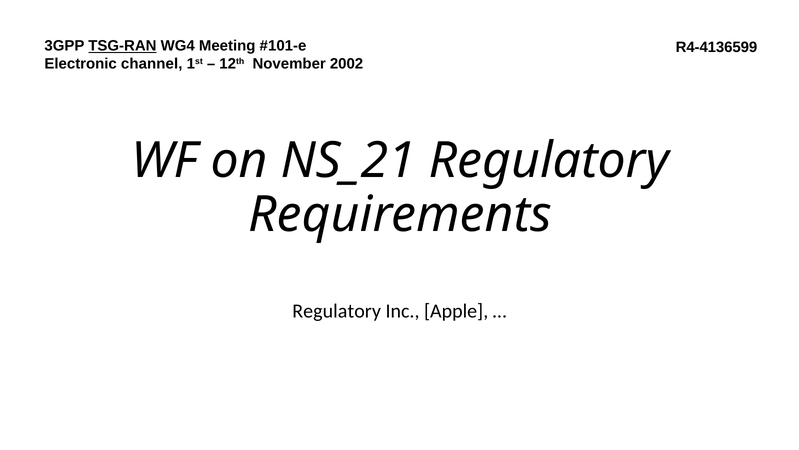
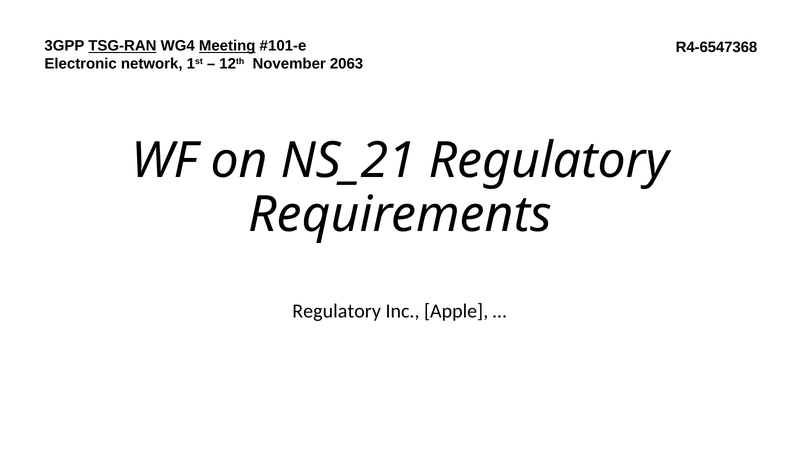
Meeting underline: none -> present (227, 46)
R4-4136599: R4-4136599 -> R4-6547368 (716, 47)
channel: channel -> network (152, 64)
2002: 2002 -> 2063 (347, 64)
